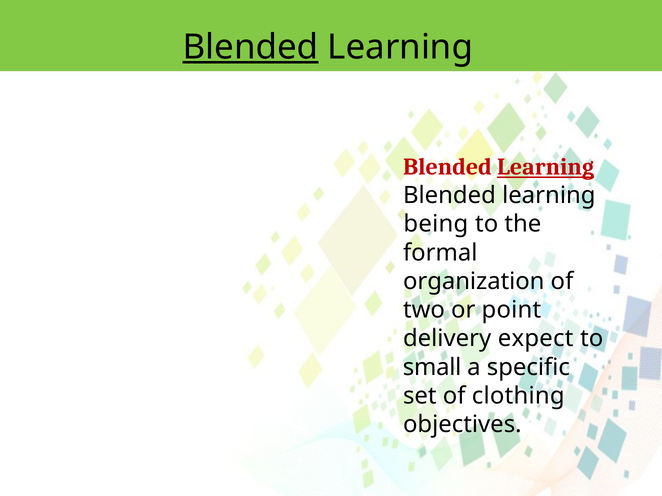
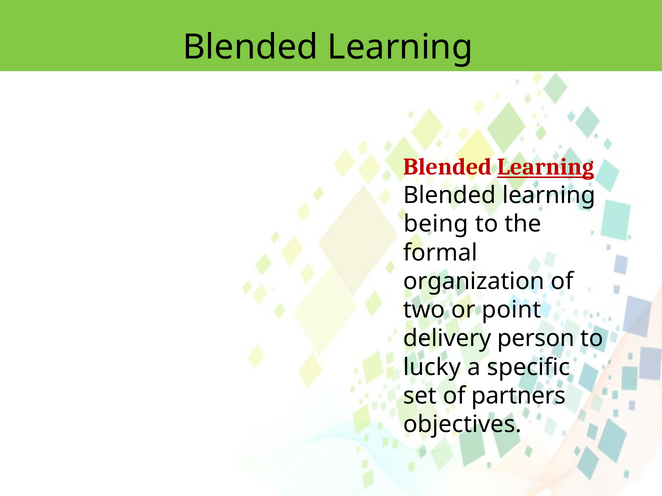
Blended underline: present -> none (250, 47)
expect: expect -> person (536, 339)
small: small -> lucky (432, 368)
clothing: clothing -> partners (518, 396)
